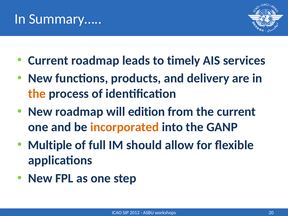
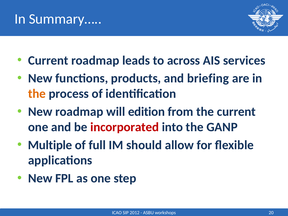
timely: timely -> across (184, 60)
delivery: delivery -> briefing (208, 78)
incorporated colour: orange -> red (125, 127)
